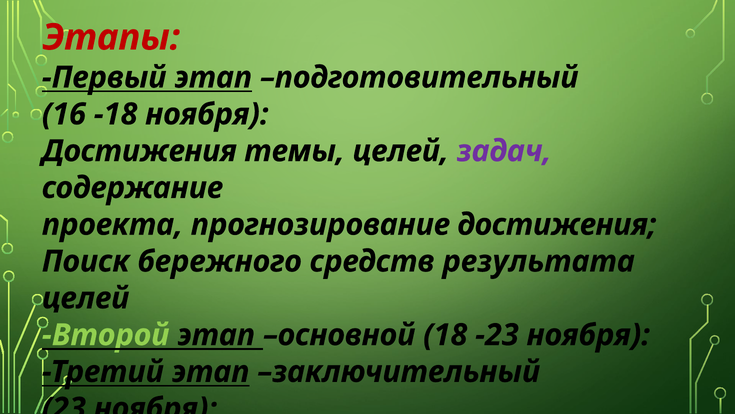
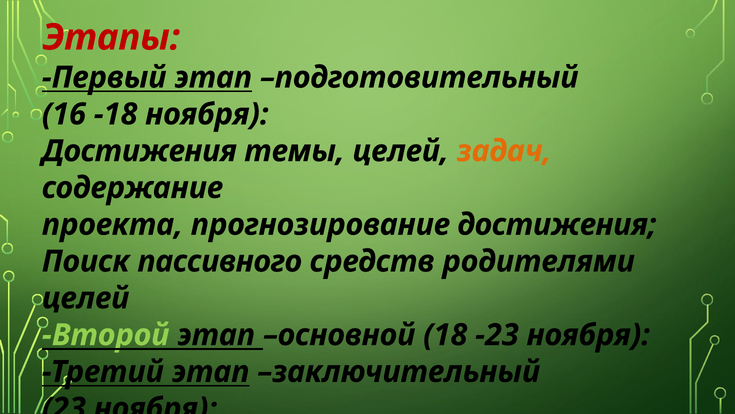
задач colour: purple -> orange (504, 151)
бережного: бережного -> пассивного (220, 261)
результата: результата -> родителями (539, 261)
